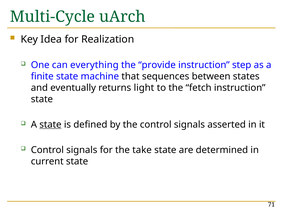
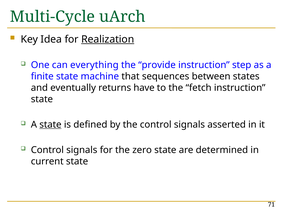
Realization underline: none -> present (108, 39)
light: light -> have (144, 88)
take: take -> zero (142, 150)
